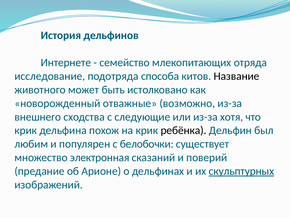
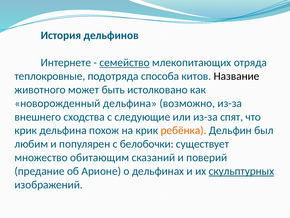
семейство underline: none -> present (125, 62)
исследование: исследование -> теплокровные (50, 76)
новорожденный отважные: отважные -> дельфина (130, 103)
хотя: хотя -> спят (232, 117)
ребёнка colour: black -> orange (184, 130)
электронная: электронная -> обитающим (100, 157)
